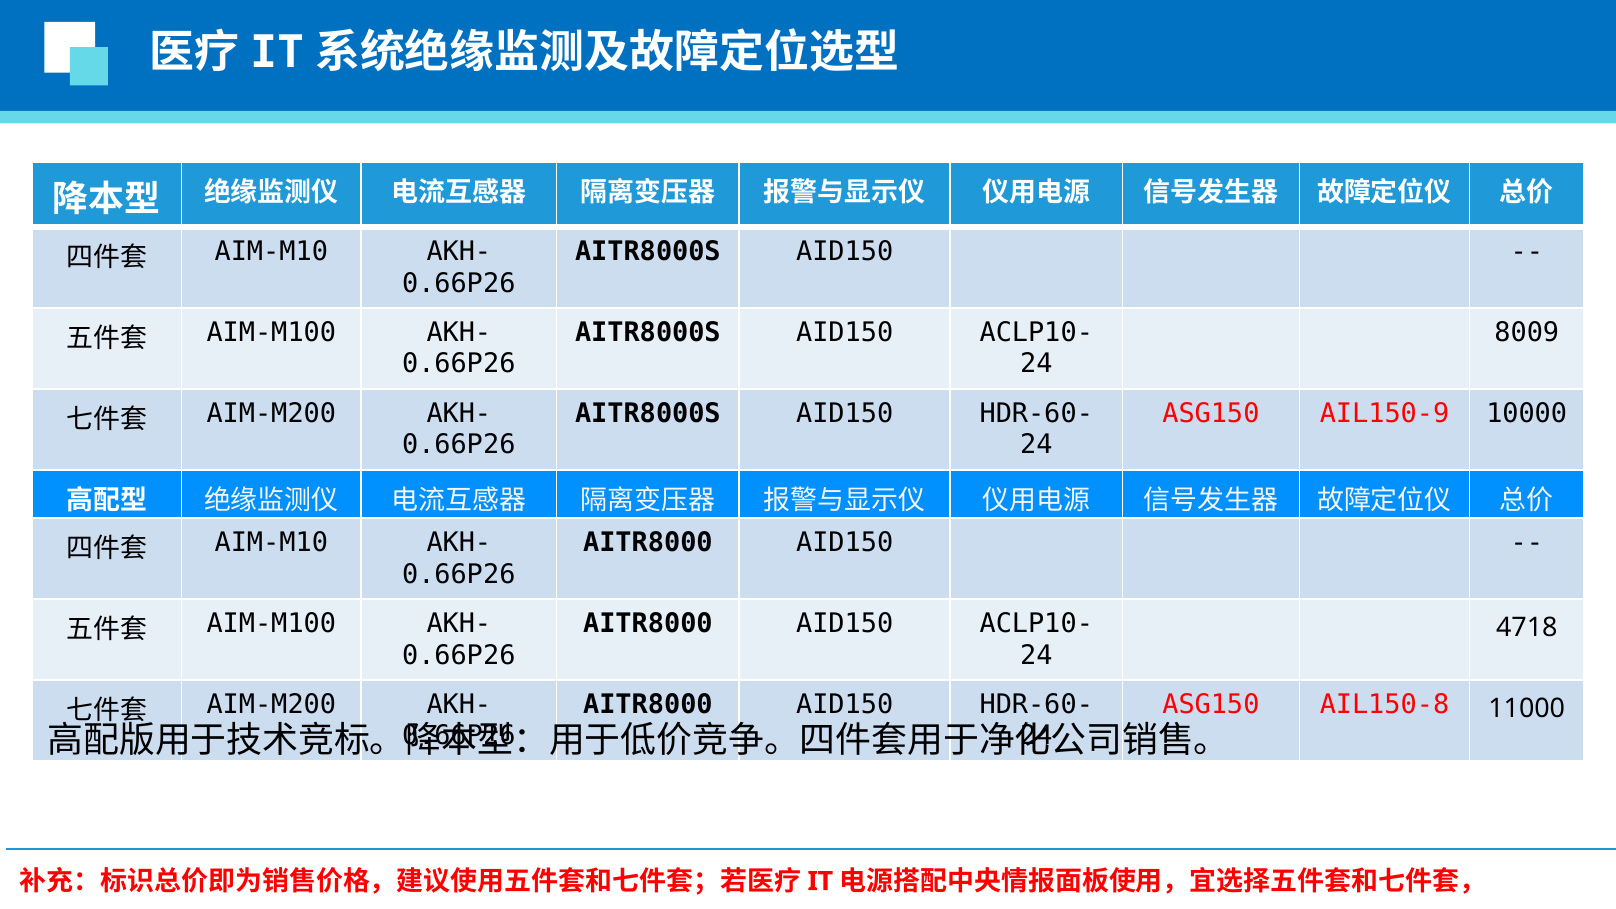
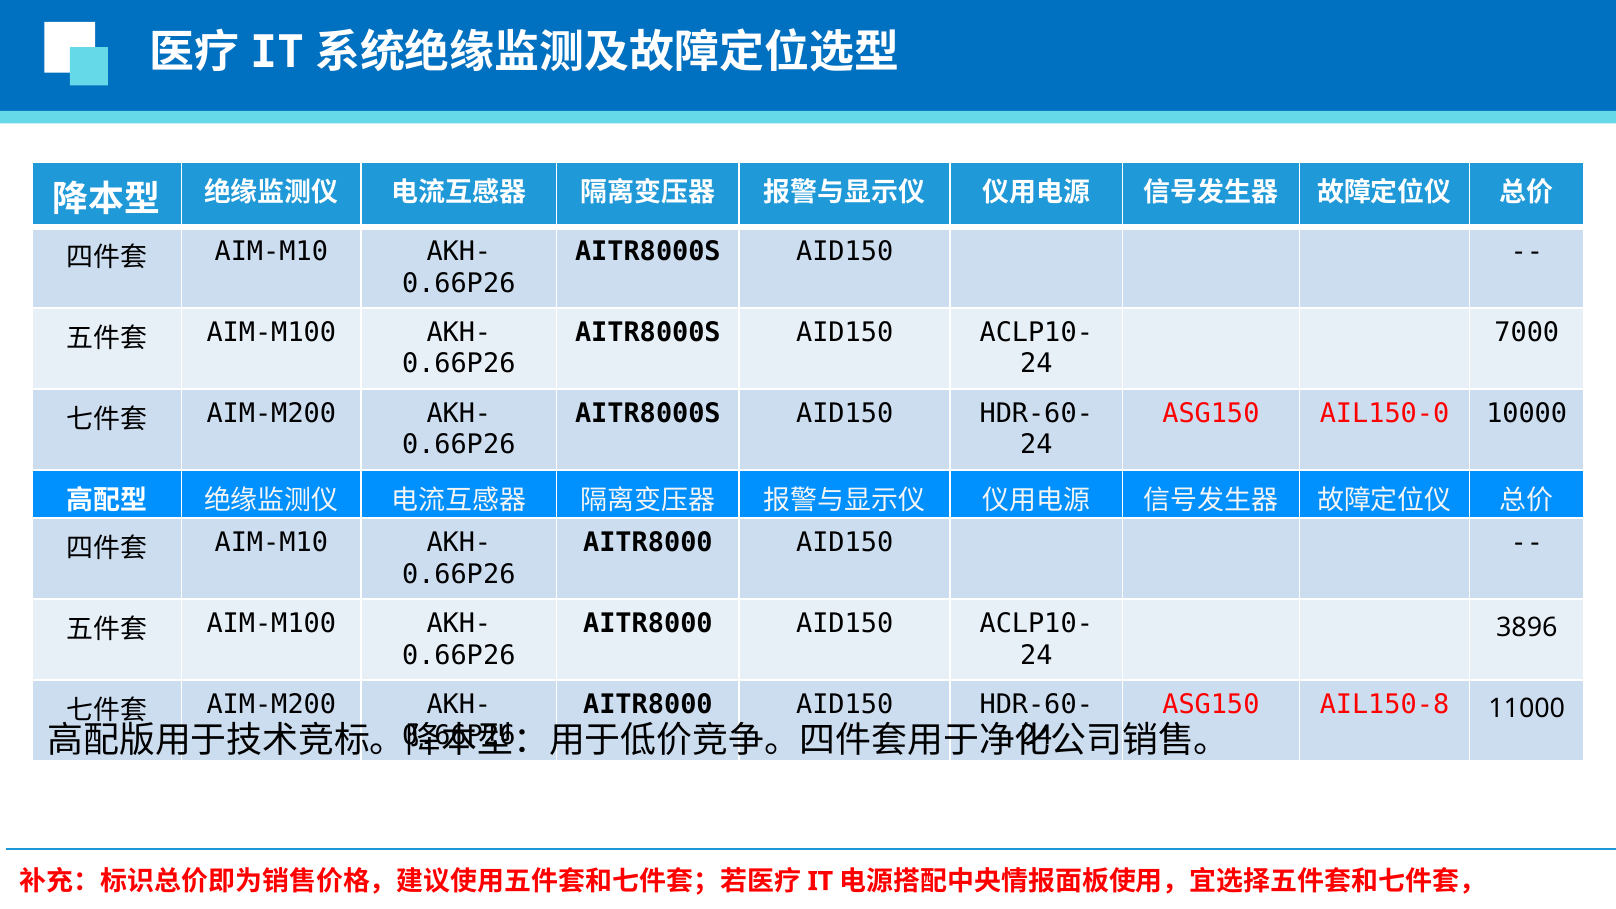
8009: 8009 -> 7000 (1527, 332)
AIL150-9: AIL150-9 -> AIL150-0 (1385, 413)
4718: 4718 -> 3896 (1527, 627)
